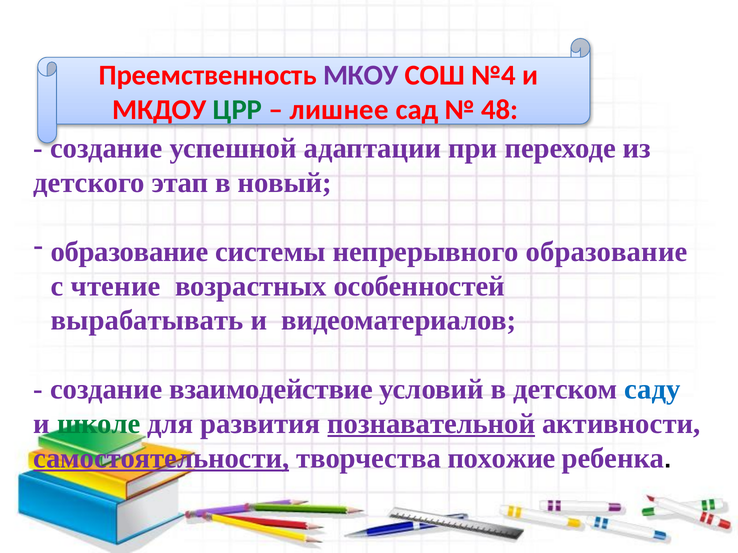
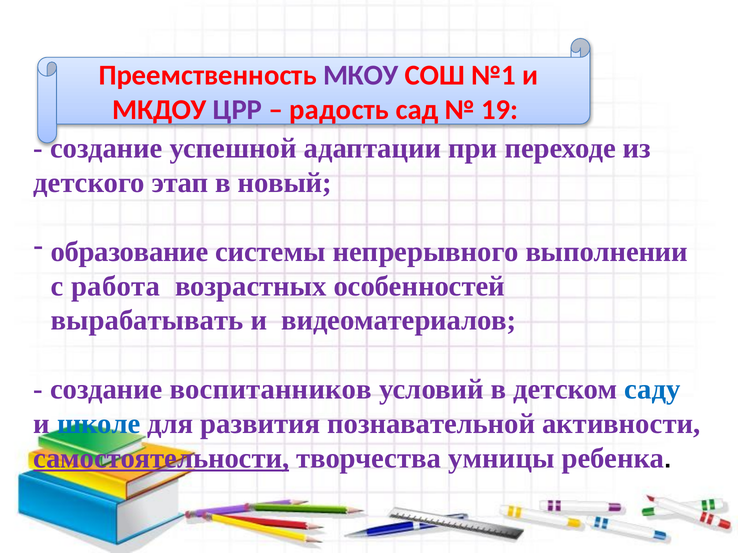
№4: №4 -> №1 (494, 75)
ЦРР colour: green -> purple (238, 110)
лишнее: лишнее -> радость (339, 110)
48: 48 -> 19 (500, 110)
непрерывного образование: образование -> выполнении (607, 252)
чтение: чтение -> работа (116, 286)
взаимодействие: взаимодействие -> воспитанников (271, 390)
школе colour: green -> blue (99, 424)
познавательной underline: present -> none (431, 424)
похожие: похожие -> умницы (501, 459)
